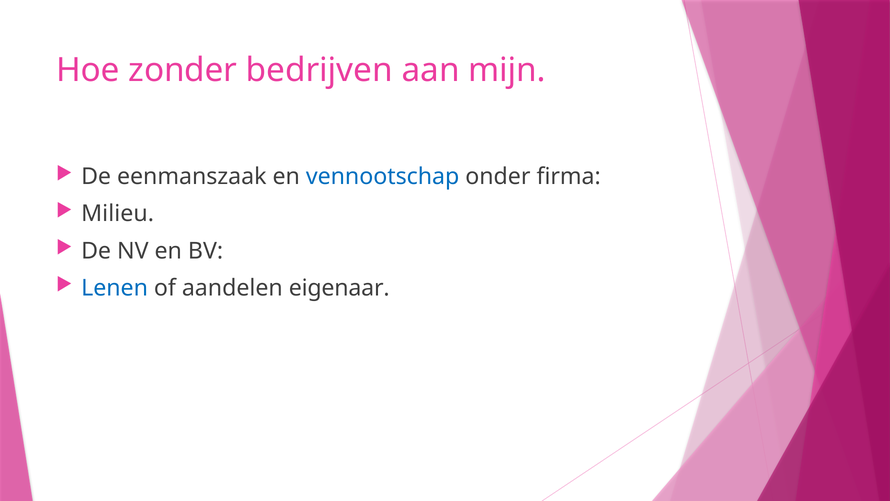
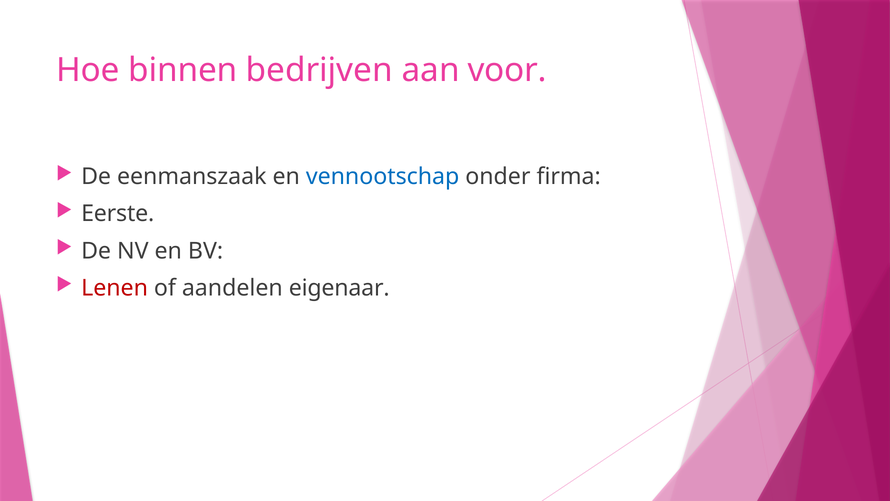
zonder: zonder -> binnen (183, 70)
mijn: mijn -> voor (507, 70)
Milieu: Milieu -> Eerste (118, 214)
Lenen colour: blue -> red (115, 288)
